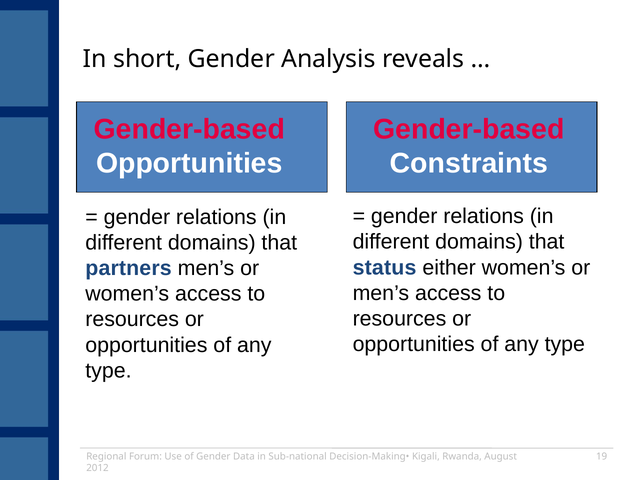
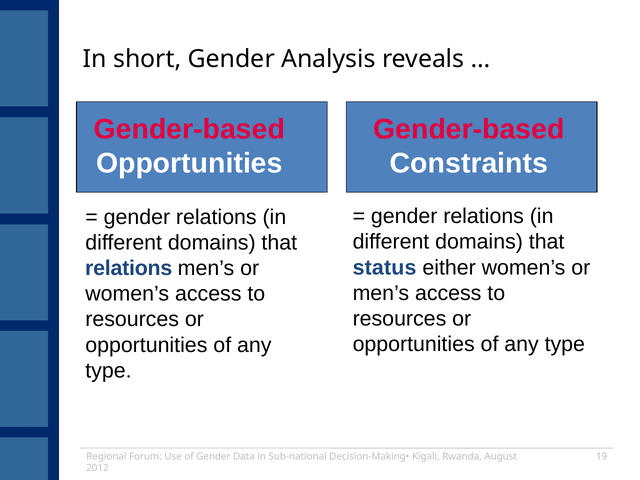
partners: partners -> relations (129, 268)
